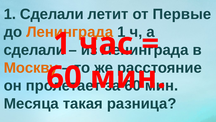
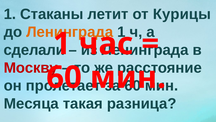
1 Сделали: Сделали -> Стаканы (52, 14)
Первые: Первые -> Курицы (182, 14)
Москву colour: orange -> red (31, 68)
